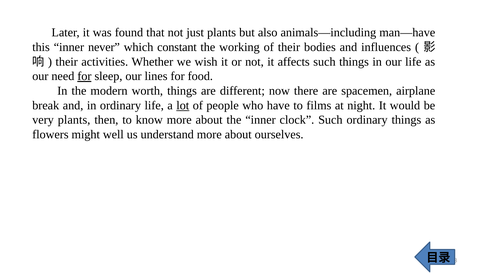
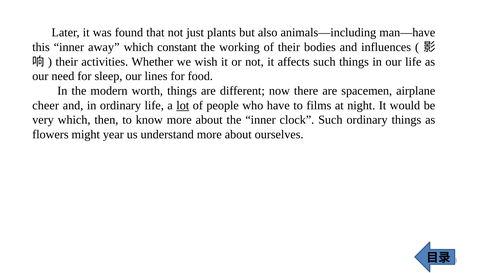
never: never -> away (104, 47)
for underline: present -> none (84, 76)
break: break -> cheer (46, 105)
very plants: plants -> which (74, 120)
well: well -> year (113, 134)
